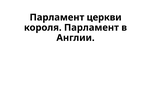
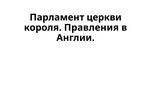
короля Парламент: Парламент -> Правления (91, 28)
